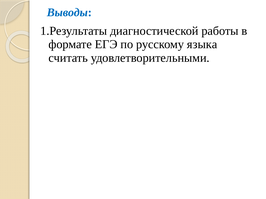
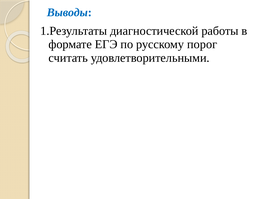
языка: языка -> порог (202, 44)
